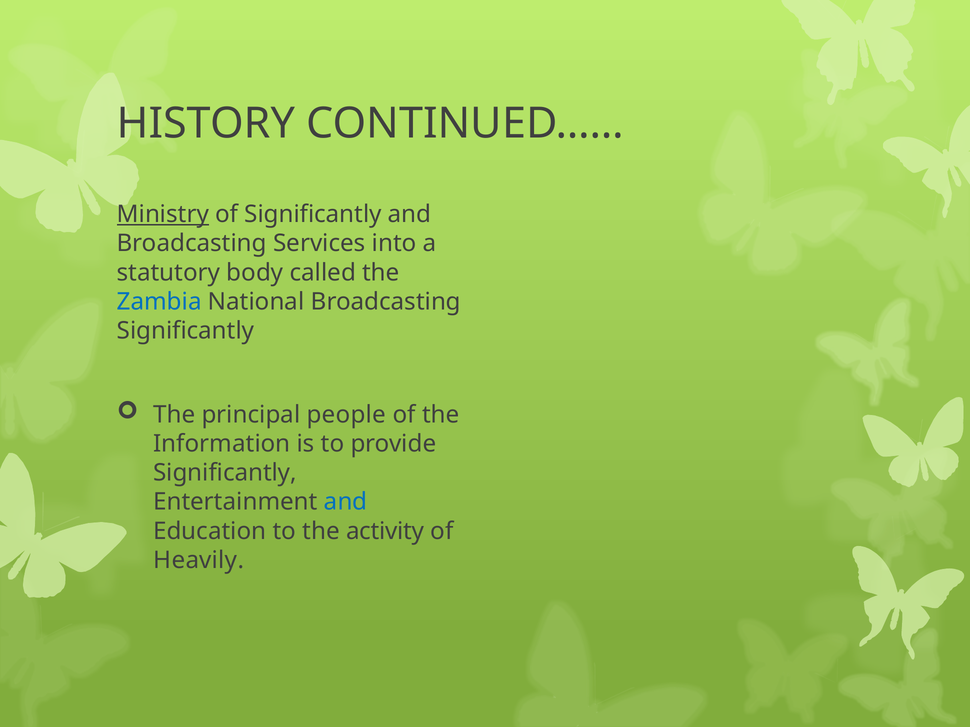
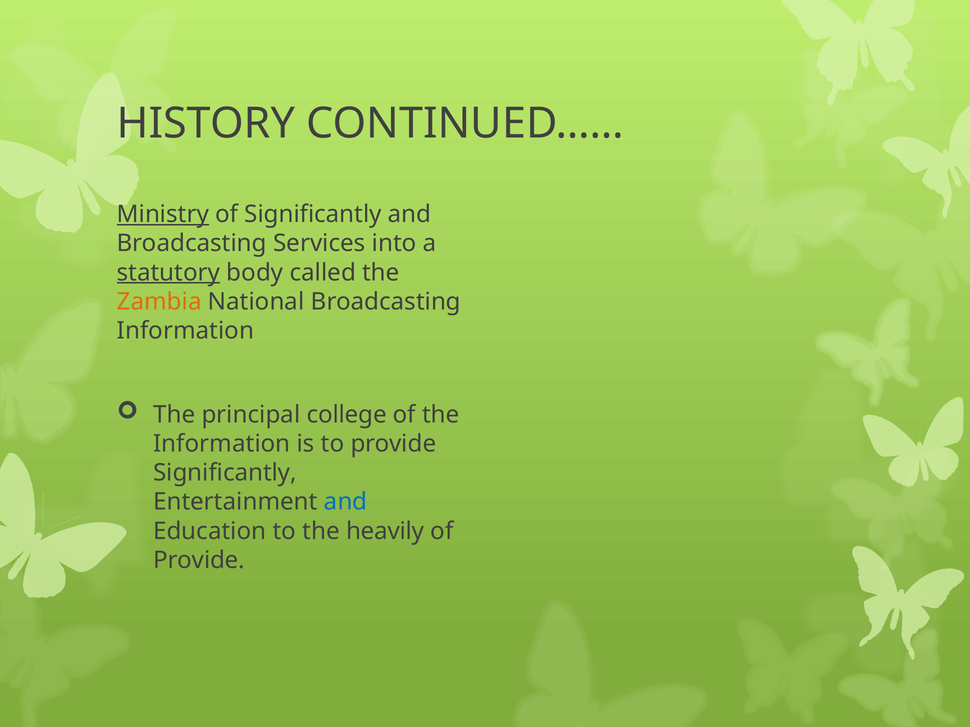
statutory underline: none -> present (168, 273)
Zambia colour: blue -> orange (159, 302)
Significantly: Significantly -> Information (185, 331)
people: people -> college (347, 415)
activity: activity -> heavily (385, 531)
Heavily: Heavily -> Provide (199, 561)
